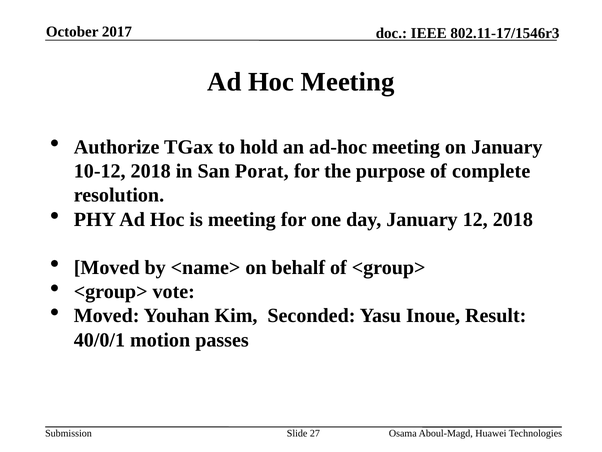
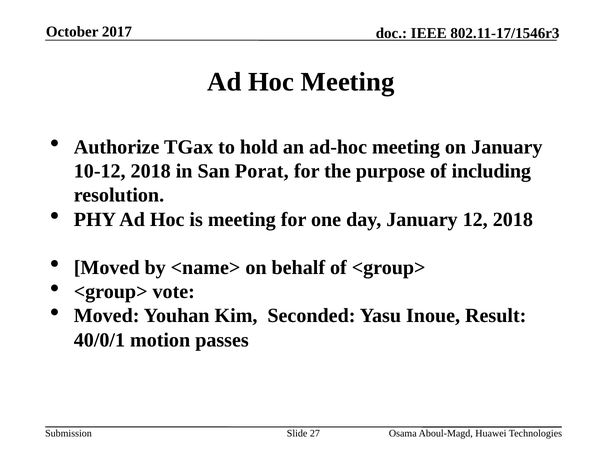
complete: complete -> including (491, 171)
